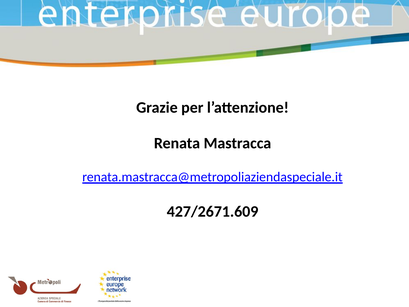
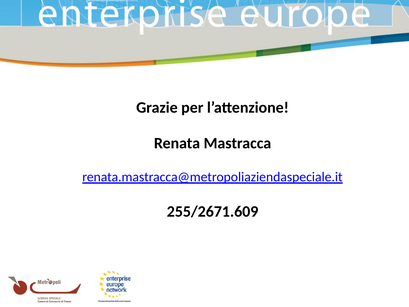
427/2671.609: 427/2671.609 -> 255/2671.609 (213, 211)
